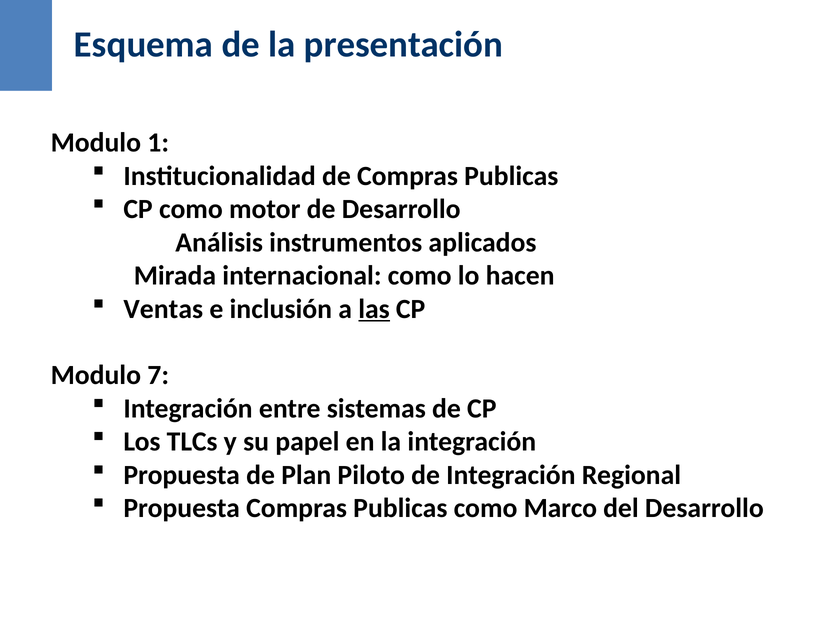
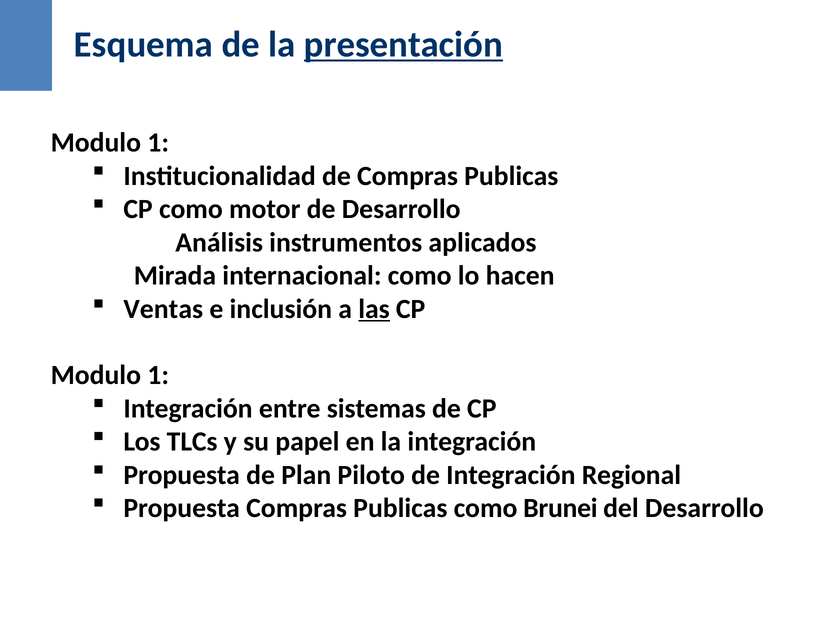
presentación underline: none -> present (403, 45)
7: 7 -> 1 (158, 376)
Marco: Marco -> Brunei (560, 508)
